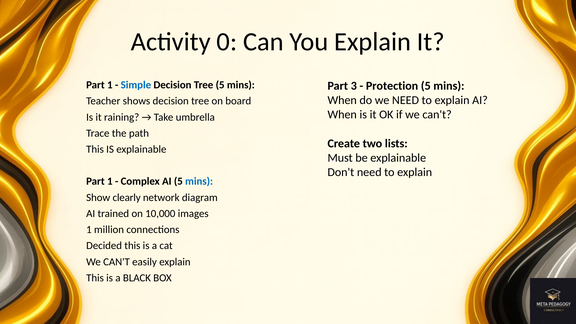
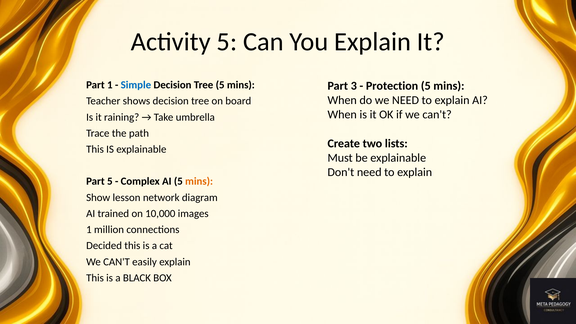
Activity 0: 0 -> 5 (227, 42)
1: 1 -> 5 (110, 181)
mins colour: blue -> orange (199, 181)
clearly: clearly -> lesson (127, 198)
